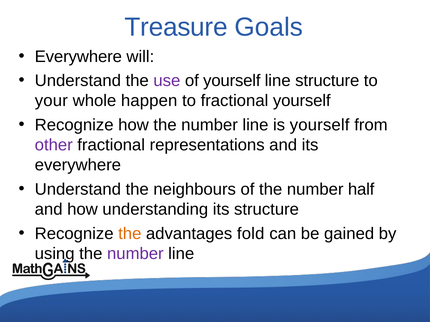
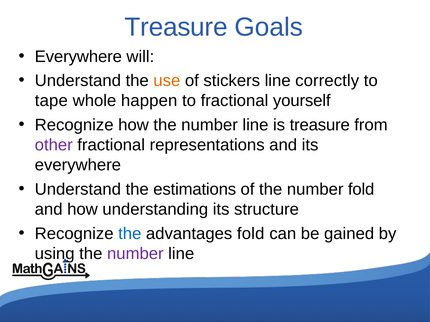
use colour: purple -> orange (167, 81)
of yourself: yourself -> stickers (232, 81)
line structure: structure -> correctly (327, 81)
your: your -> tape (51, 101)
is yourself: yourself -> treasure (320, 125)
neighbours: neighbours -> estimations (195, 190)
number half: half -> fold (361, 190)
the colour: orange -> blue (130, 234)
